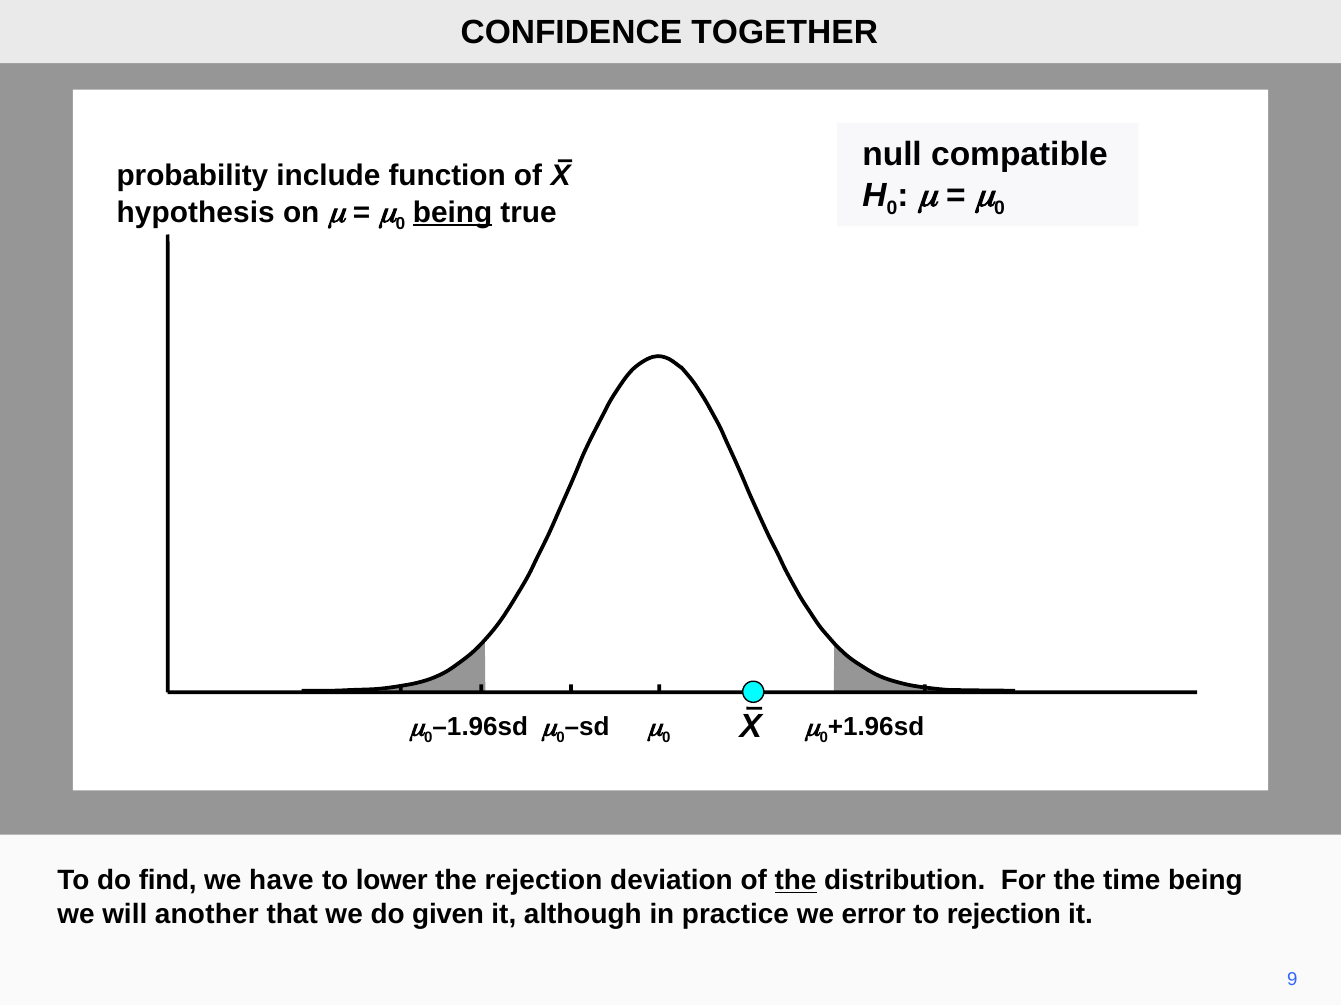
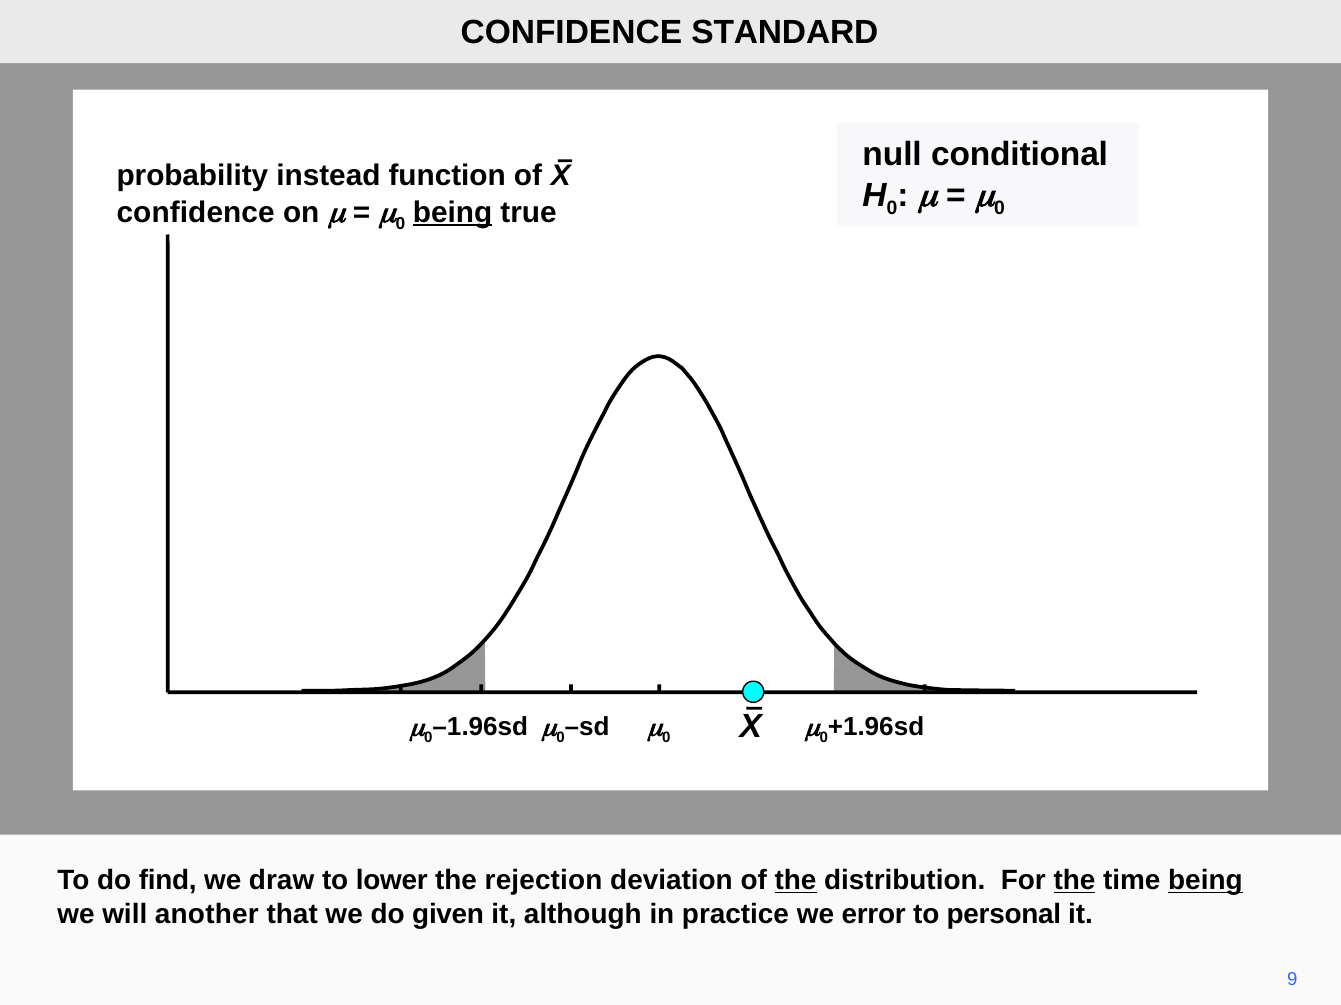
TOGETHER: TOGETHER -> STANDARD (785, 33)
compatible: compatible -> conditional (1020, 155)
include: include -> instead (328, 176)
hypothesis: hypothesis -> confidence (196, 212)
have: have -> draw (282, 881)
the underline: none -> present (1075, 881)
being underline: none -> present (1205, 881)
to rejection: rejection -> personal (1004, 915)
